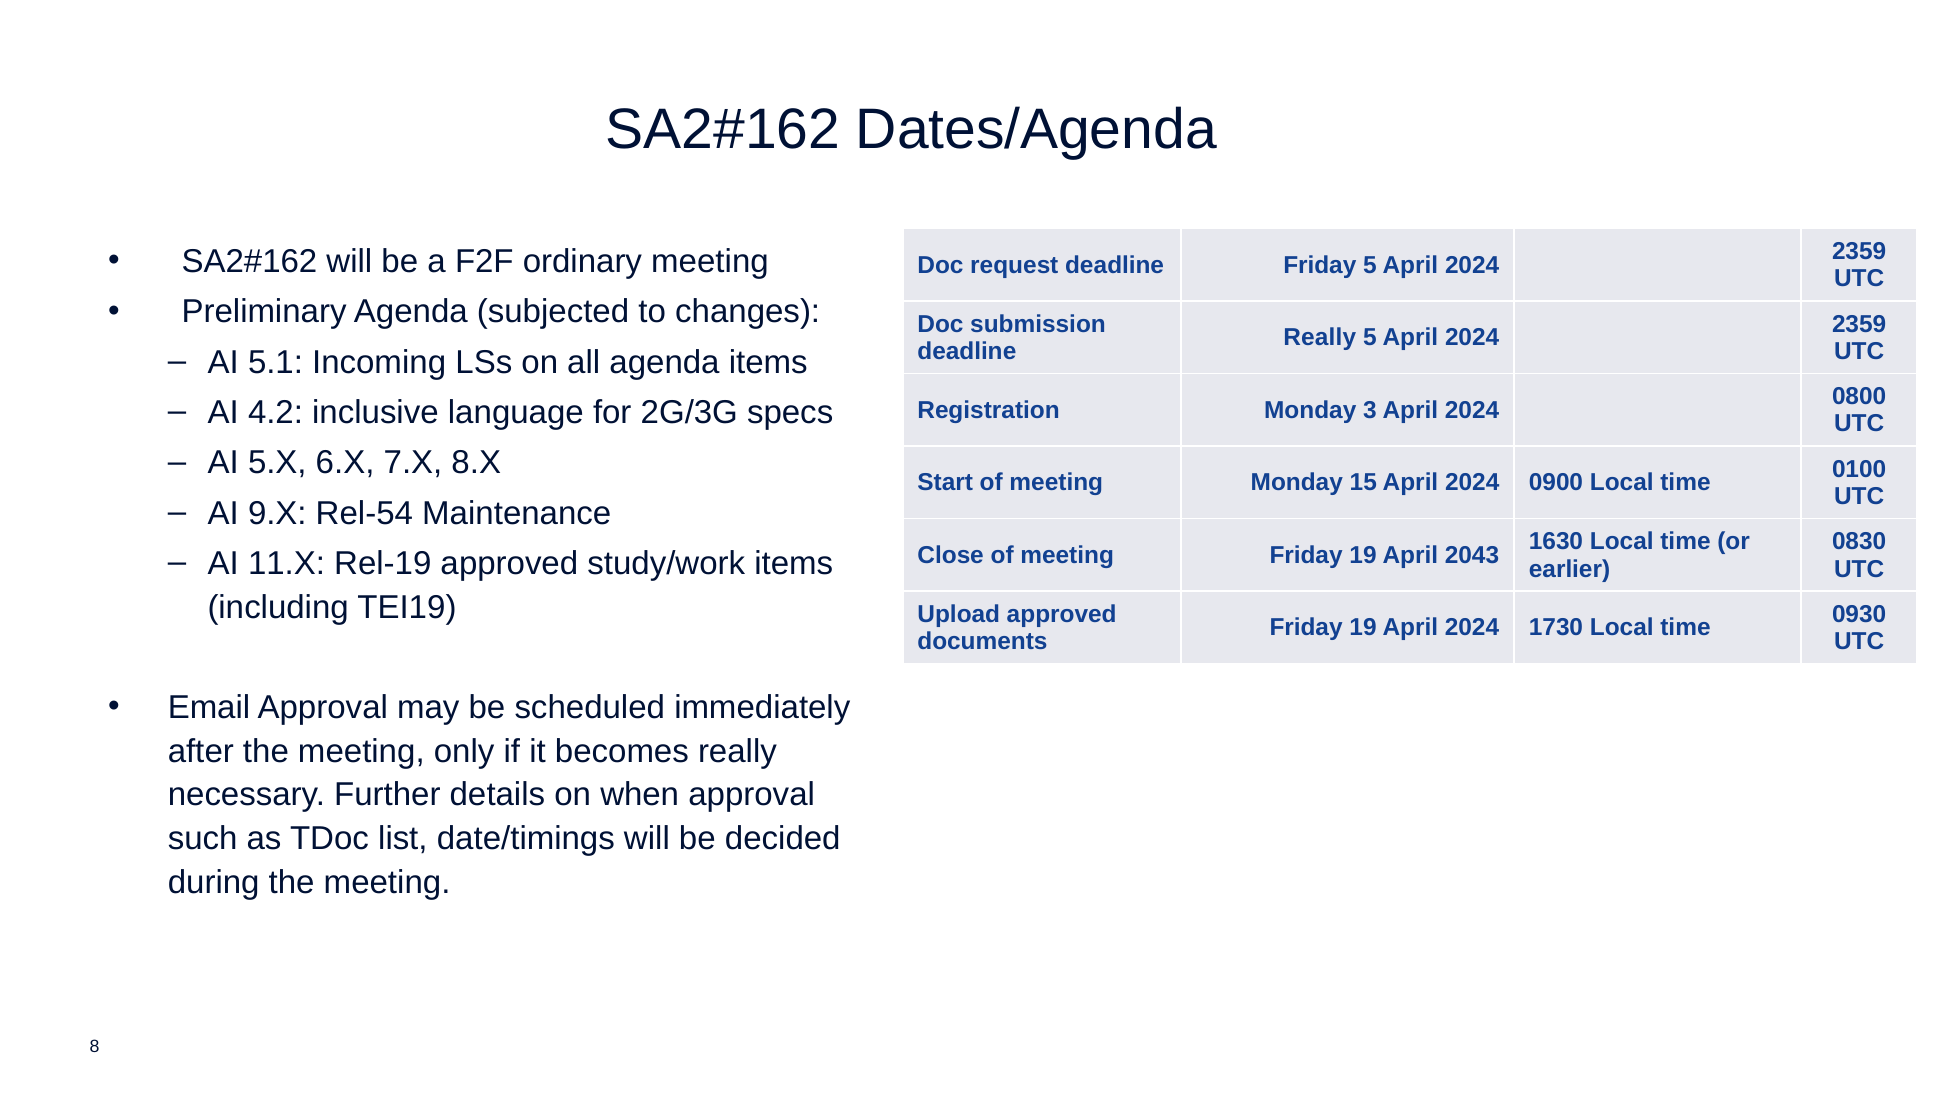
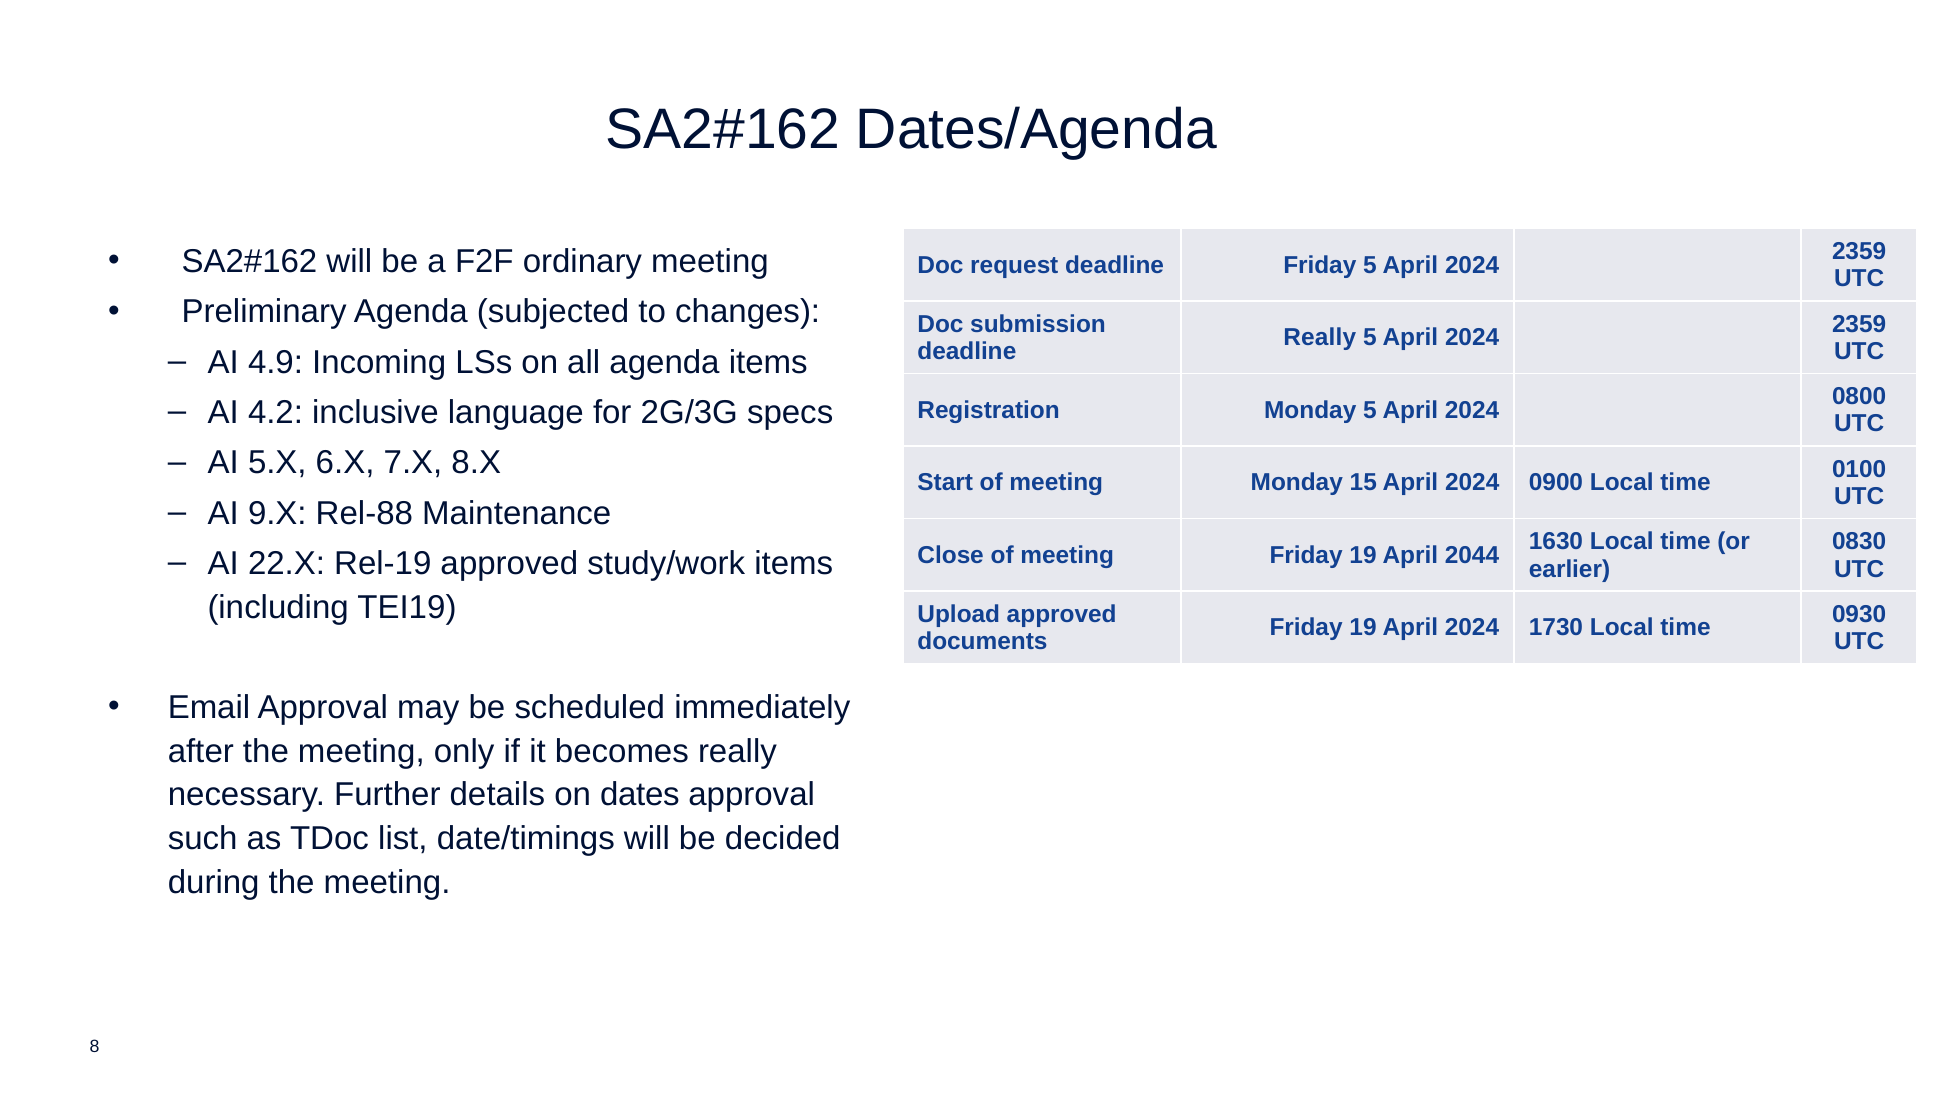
5.1: 5.1 -> 4.9 (275, 362)
Monday 3: 3 -> 5 (1370, 410)
Rel-54: Rel-54 -> Rel-88 (364, 513)
2043: 2043 -> 2044 (1472, 555)
11.X: 11.X -> 22.X (286, 564)
when: when -> dates (640, 795)
